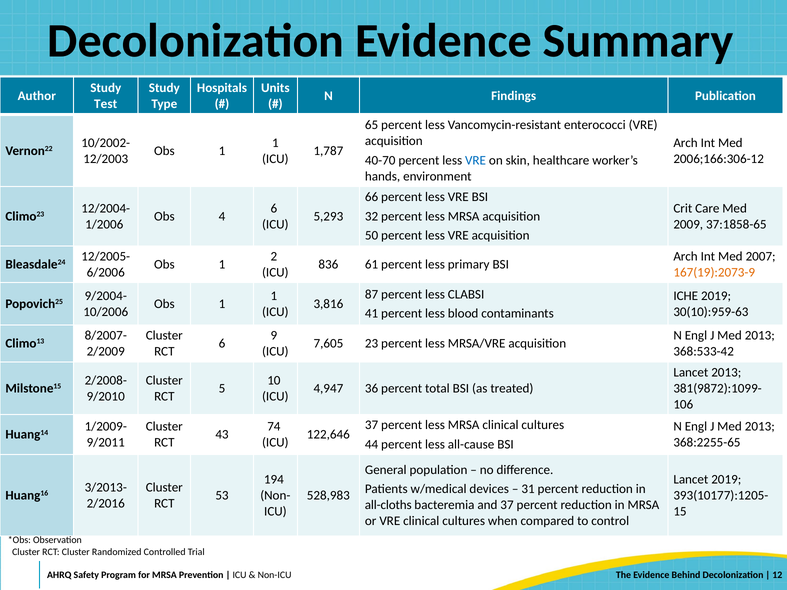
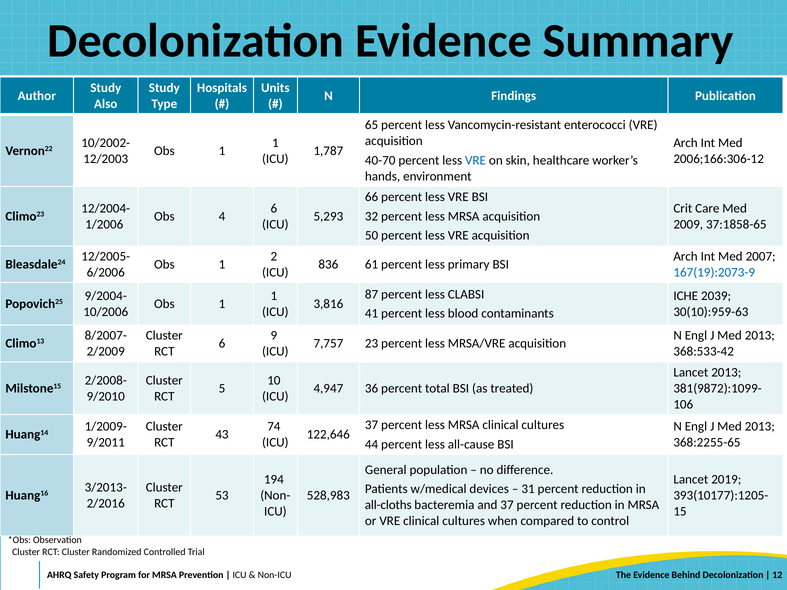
Test: Test -> Also (106, 104)
167(19):2073-9 colour: orange -> blue (714, 272)
ICHE 2019: 2019 -> 2039 (716, 296)
7,605: 7,605 -> 7,757 (328, 344)
